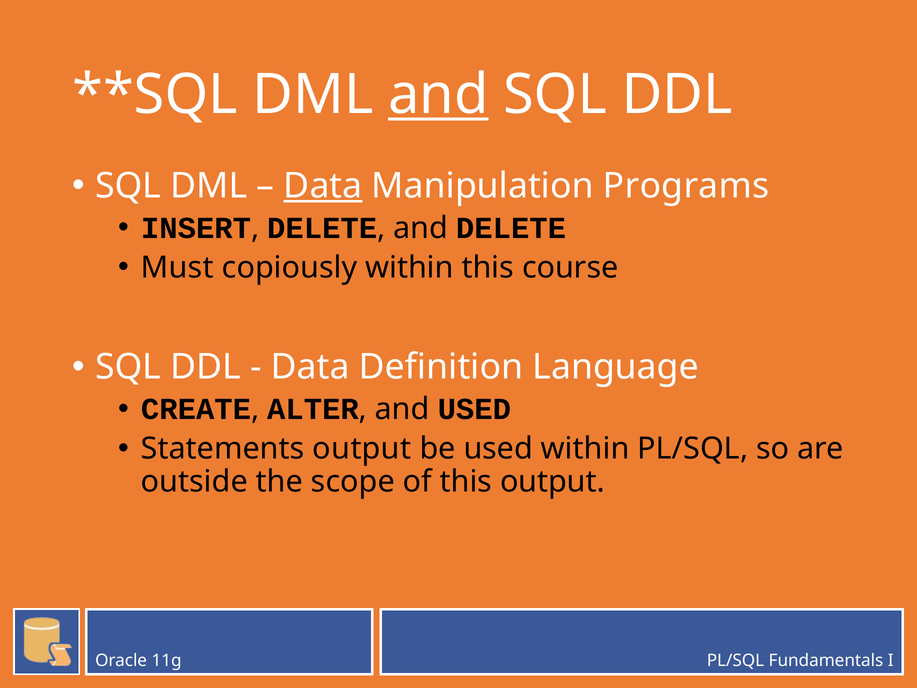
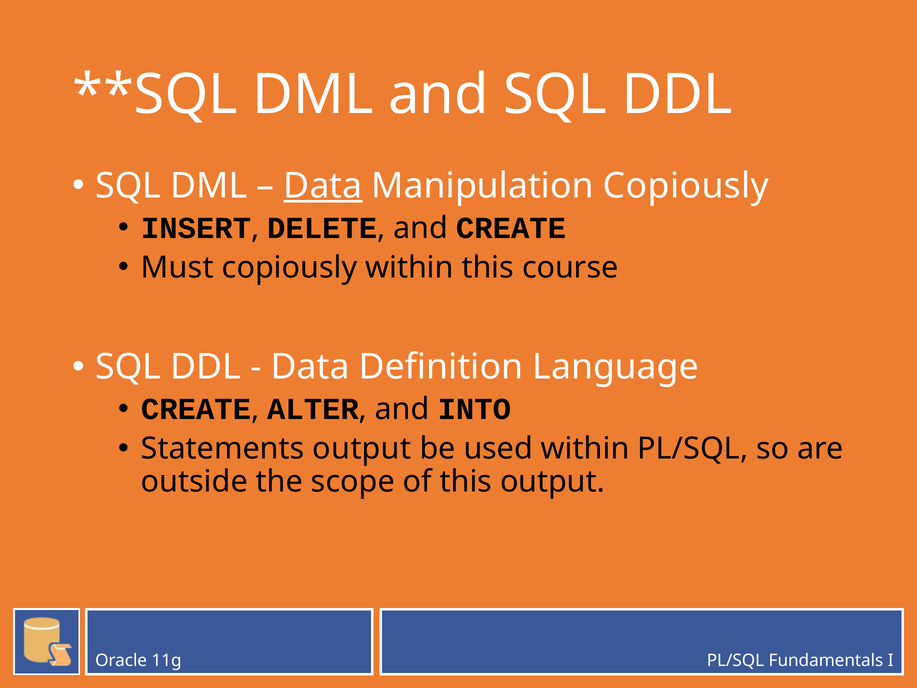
and underline: present -> none (438, 95)
Manipulation Programs: Programs -> Copiously (686, 186)
and DELETE: DELETE -> CREATE (511, 228)
and USED: USED -> INTO (474, 409)
